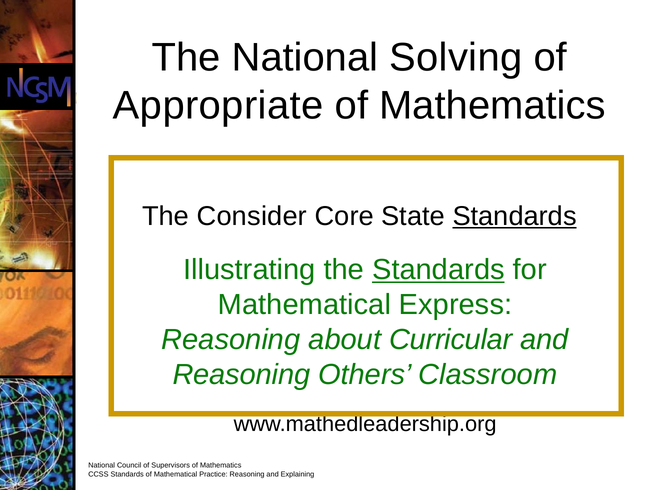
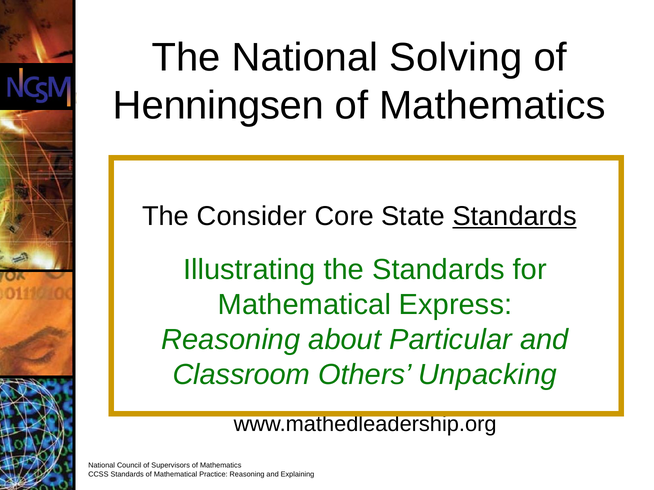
Appropriate: Appropriate -> Henningsen (218, 106)
Standards underline: present -> none (438, 270)
Curricular: Curricular -> Particular (451, 340)
Reasoning: Reasoning -> Classroom (241, 375)
Classroom: Classroom -> Unpacking (488, 375)
